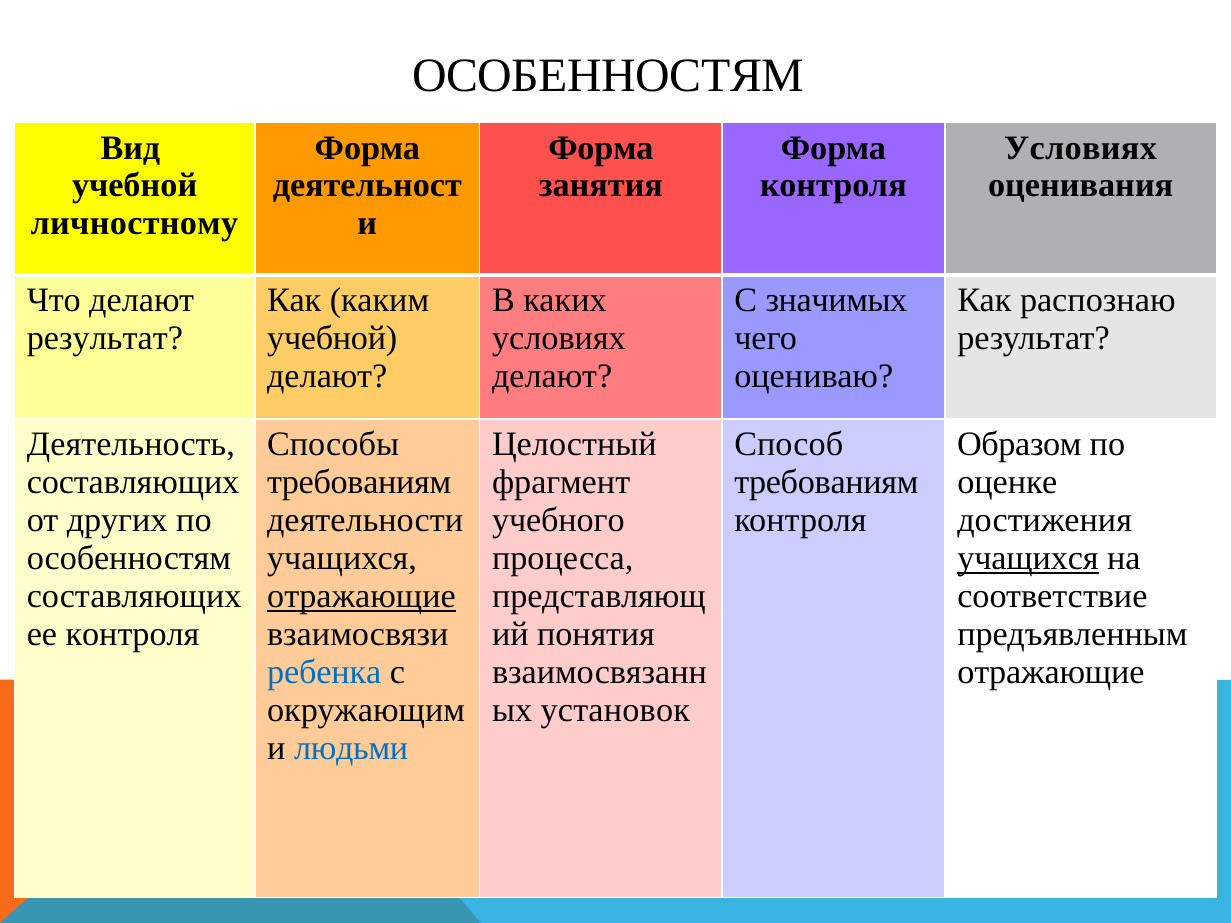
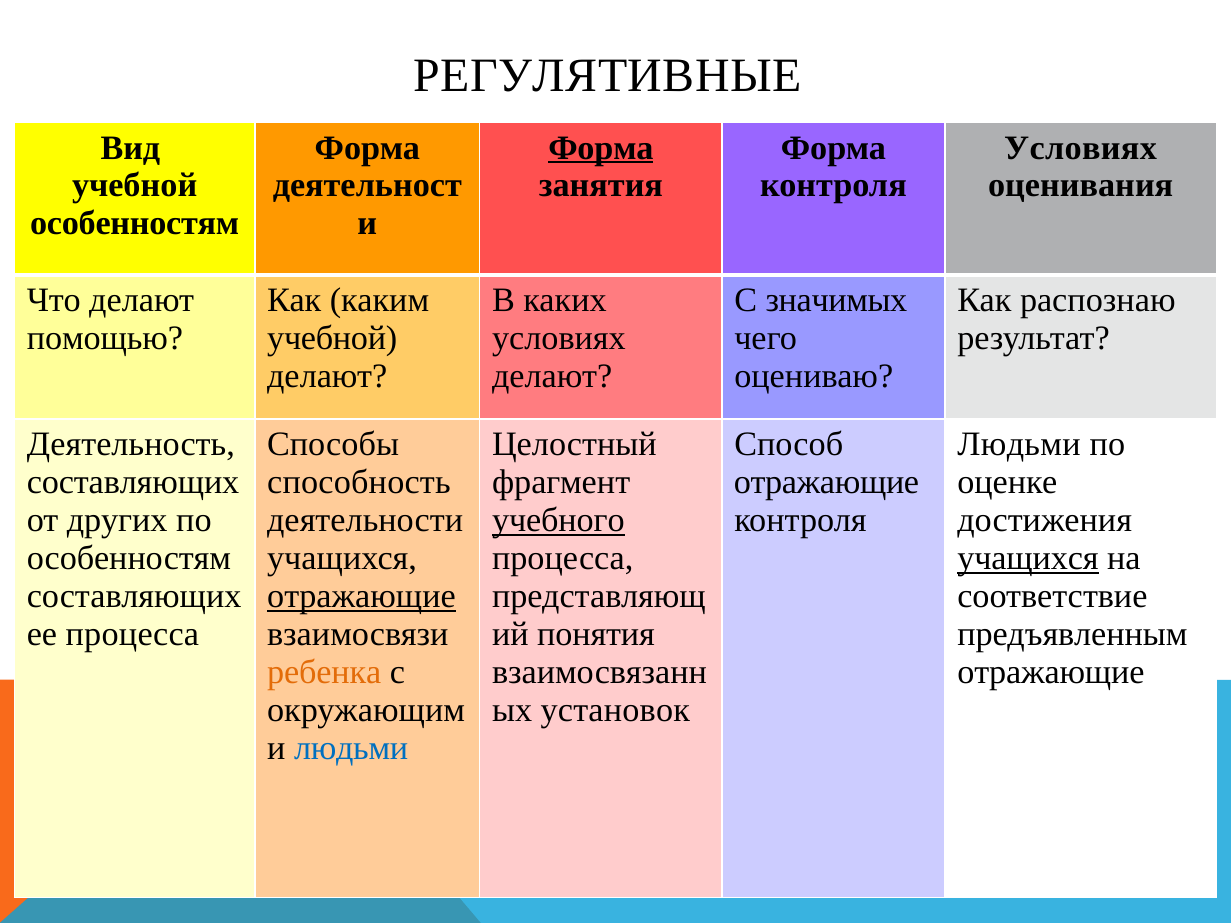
ОСОБЕННОСТЯМ: ОСОБЕННОСТЯМ -> РЕГУЛЯТИВНЫЕ (608, 75)
Форма underline: none -> present (601, 148)
личностному: личностному -> особенностям (135, 224)
результат: результат -> помощью (105, 338)
Образом: Образом -> Людьми (1019, 445)
требованиям: требованиям -> способность (359, 483)
требованиям: требованиям -> отражающие (826, 483)
учебного underline: none -> present (558, 521)
ее контроля: контроля -> процесса (132, 634)
ребенка colour: blue -> orange (324, 672)
